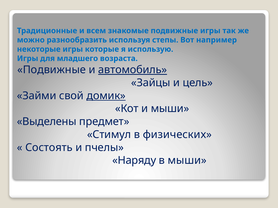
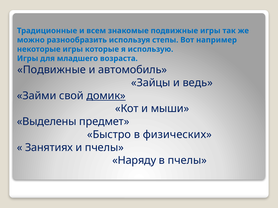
автомобиль underline: present -> none (133, 70)
цель: цель -> ведь (198, 83)
Стимул: Стимул -> Быстро (109, 135)
Состоять: Состоять -> Занятиях (49, 148)
в мыши: мыши -> пчелы (187, 161)
